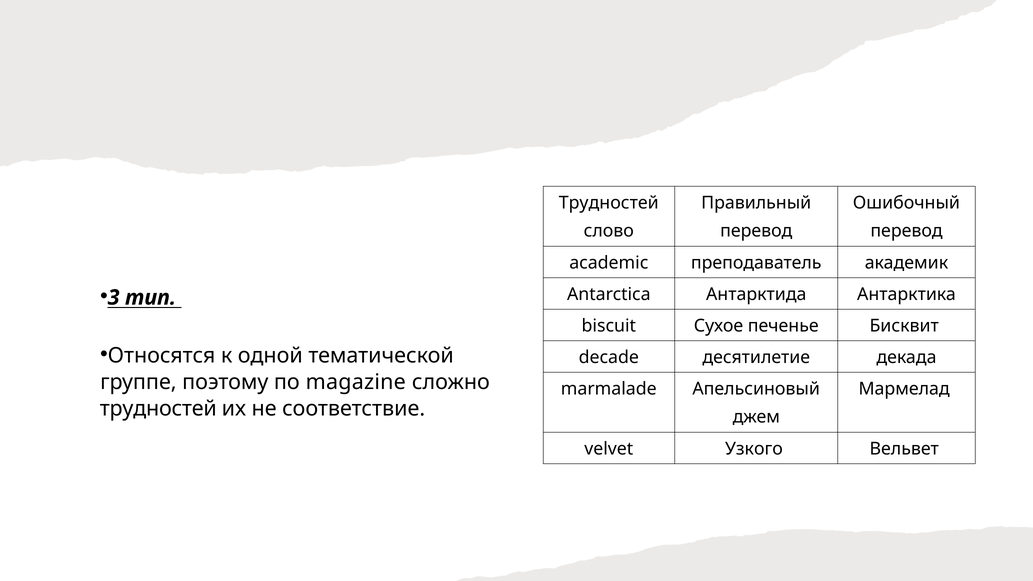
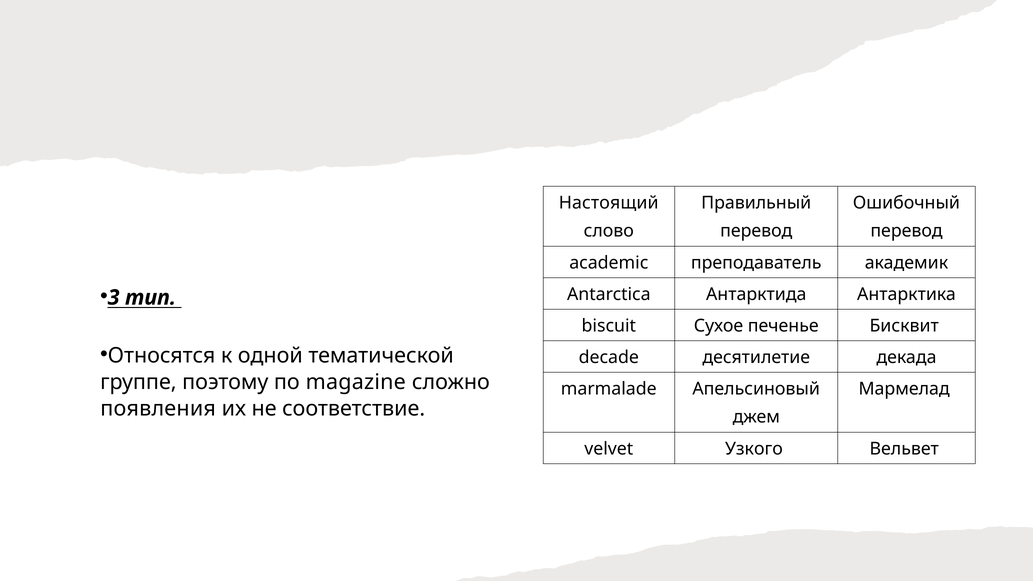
Трудностей: Трудностей -> Настоящий (609, 203)
трудностей: трудностей -> появления (158, 408)
